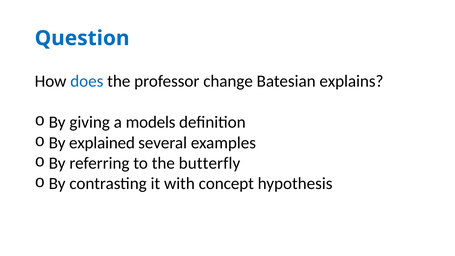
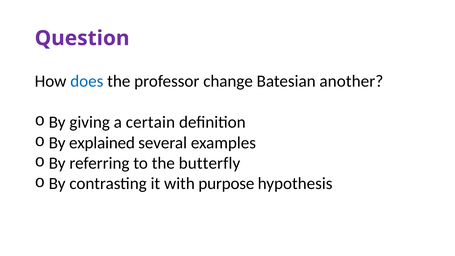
Question colour: blue -> purple (82, 38)
explains: explains -> another (351, 81)
models: models -> certain (150, 122)
concept: concept -> purpose (226, 184)
